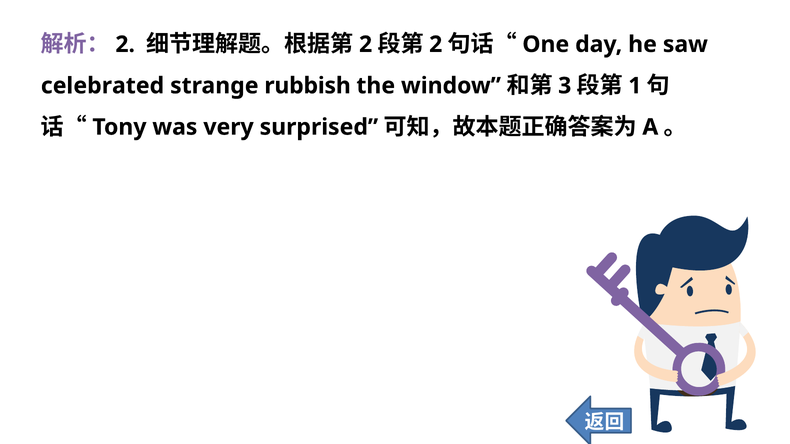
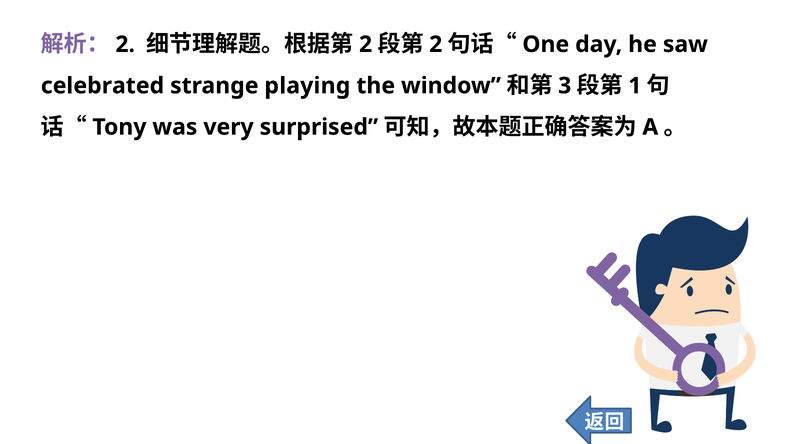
rubbish: rubbish -> playing (307, 86)
